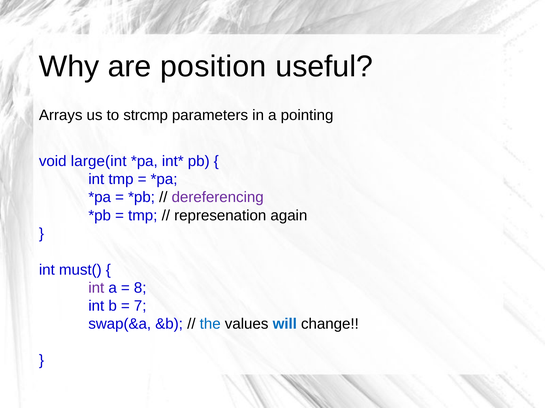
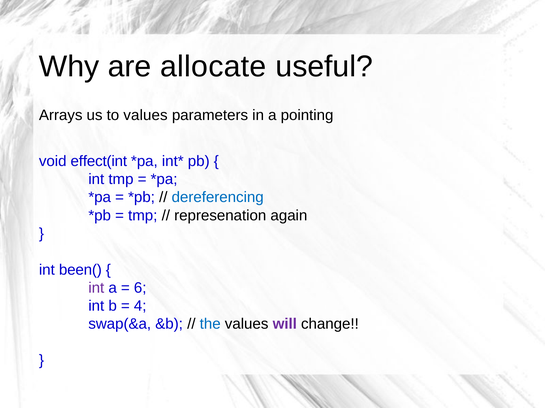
position: position -> allocate (213, 67)
to strcmp: strcmp -> values (146, 115)
large(int: large(int -> effect(int (99, 161)
dereferencing colour: purple -> blue (218, 198)
must(: must( -> been( (80, 270)
8: 8 -> 6 (140, 288)
7: 7 -> 4 (140, 306)
will colour: blue -> purple (285, 325)
